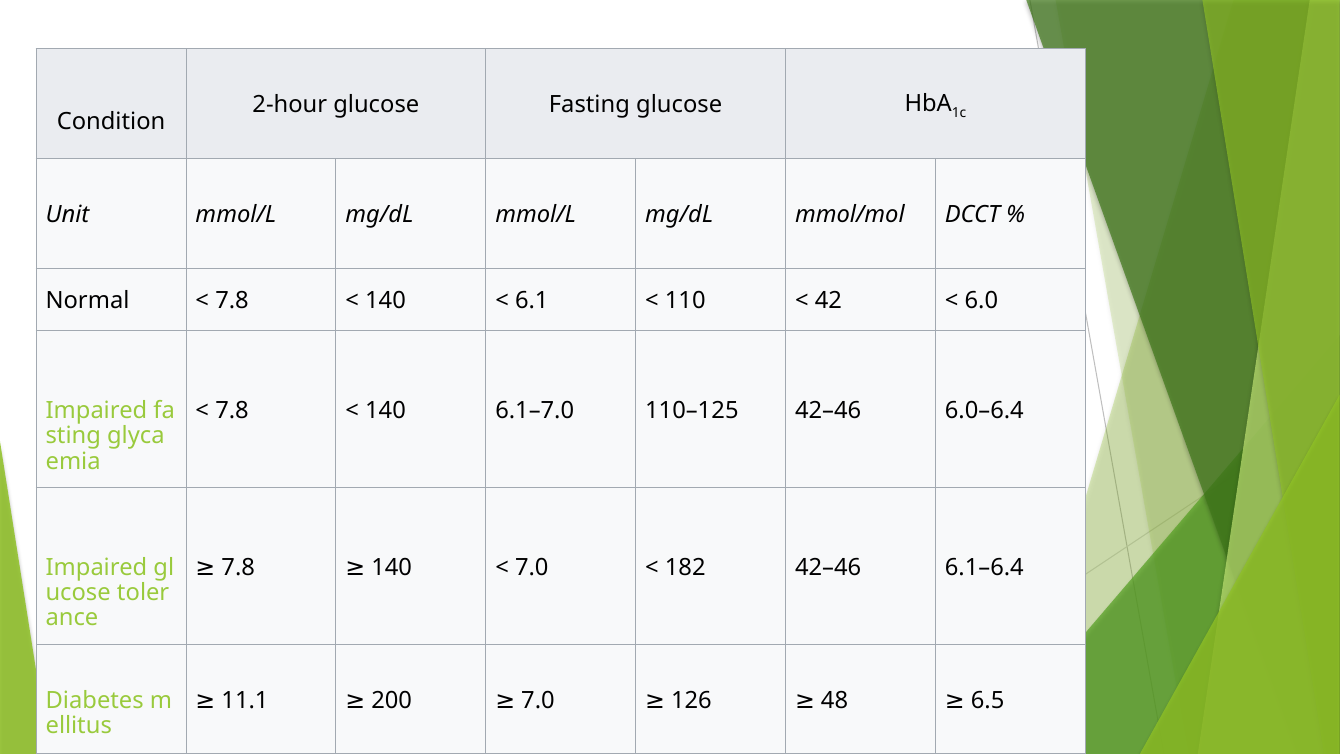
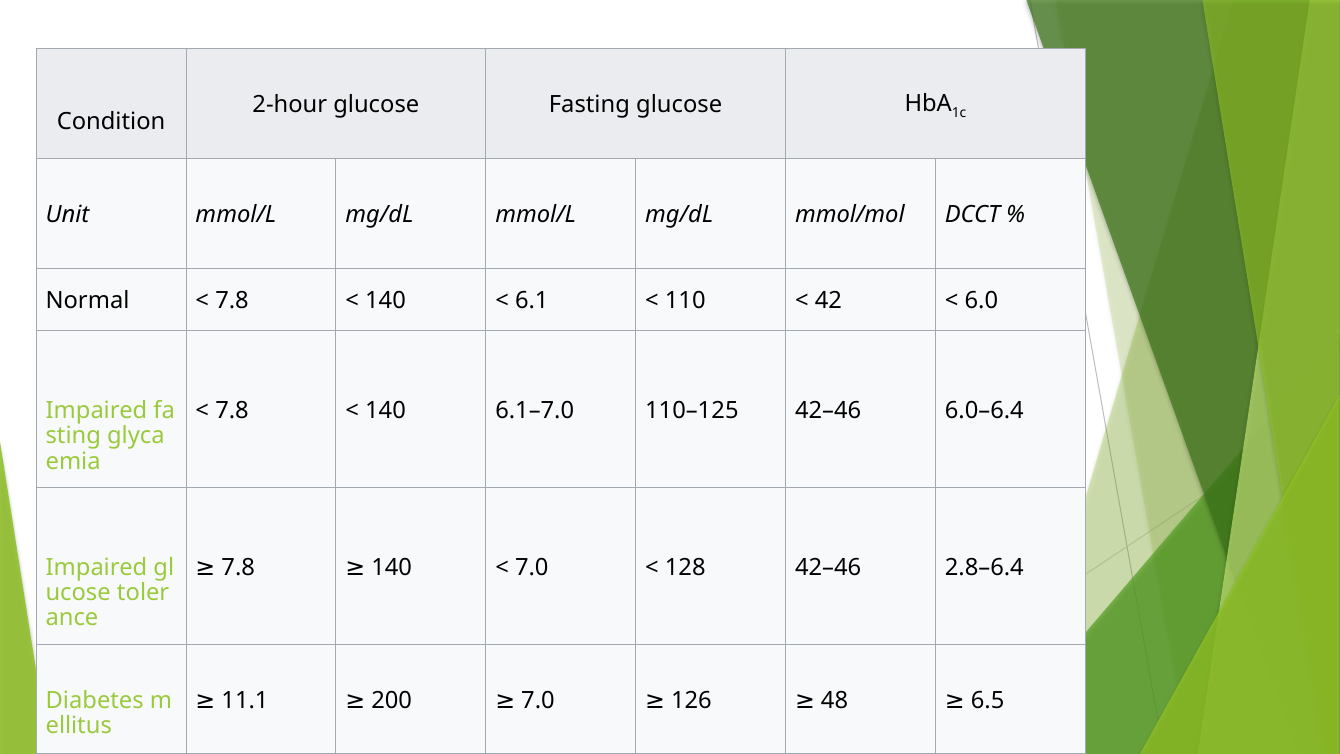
182: 182 -> 128 (685, 567)
6.1–6.4: 6.1–6.4 -> 2.8–6.4 (984, 567)
